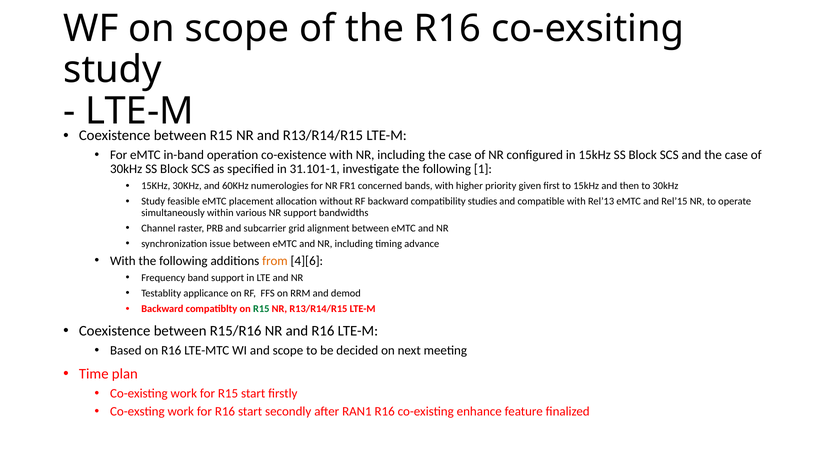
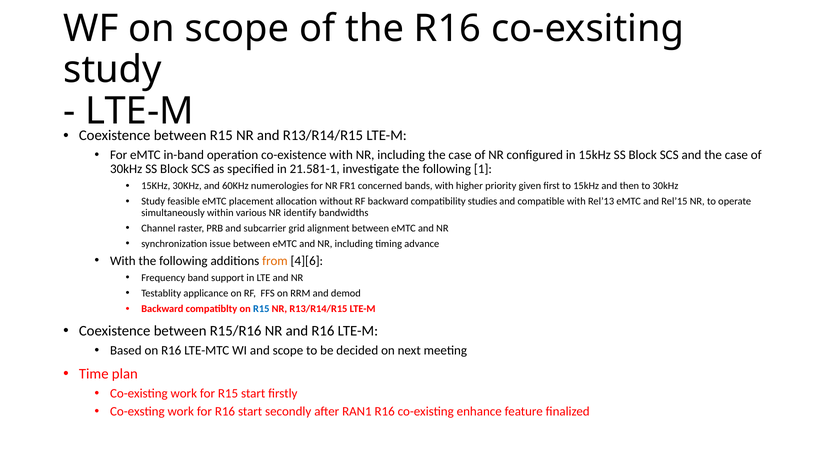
31.101-1: 31.101-1 -> 21.581-1 (315, 169)
NR support: support -> identify (300, 212)
R15 colour: green -> blue (261, 308)
